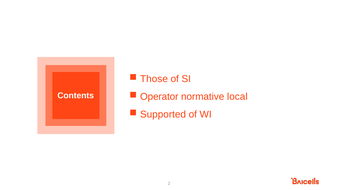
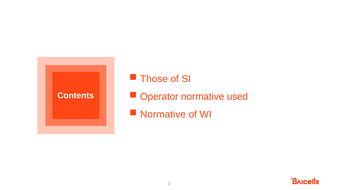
local: local -> used (237, 97)
Supported: Supported -> Normative (163, 114)
